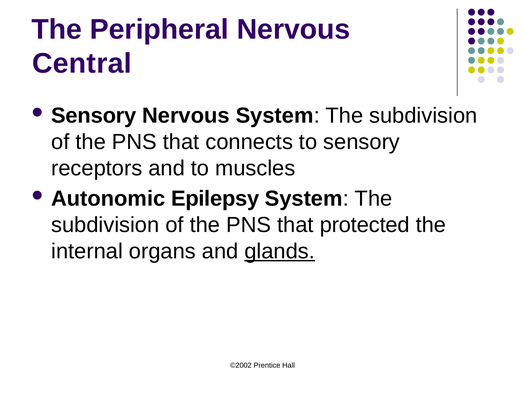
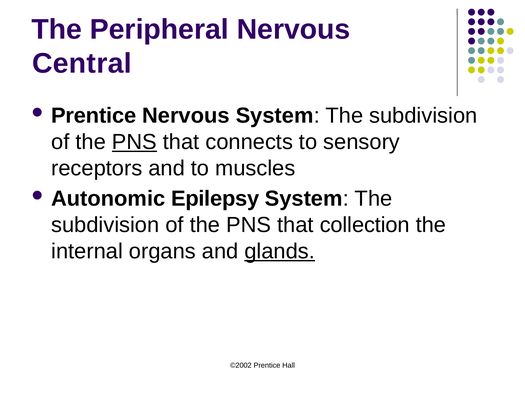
Sensory: Sensory -> Prentice (94, 116)
PNS underline: none -> present (134, 142)
protected: protected -> collection (365, 225)
